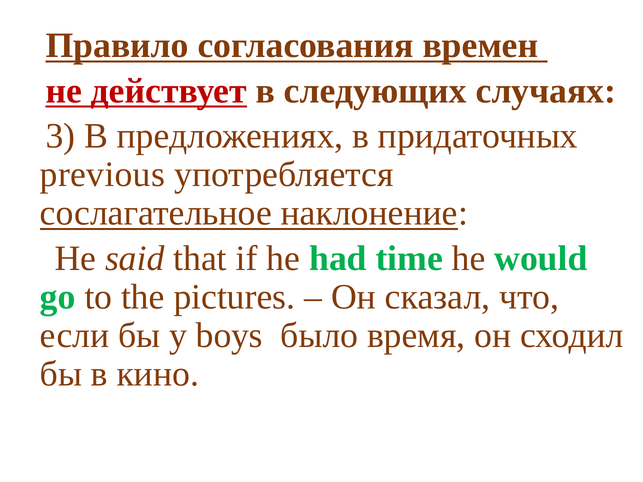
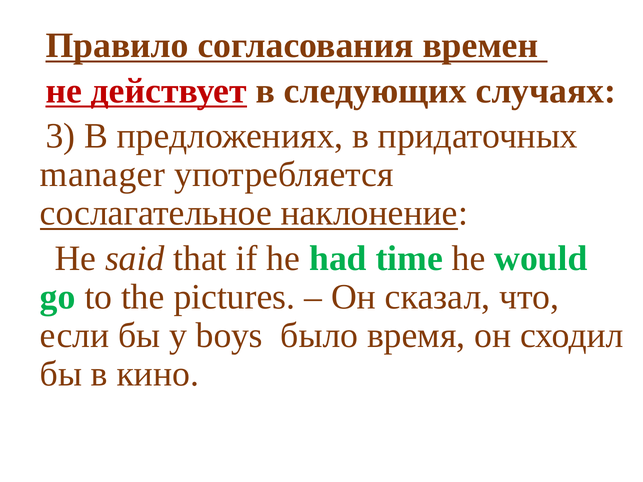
previous: previous -> manager (102, 175)
